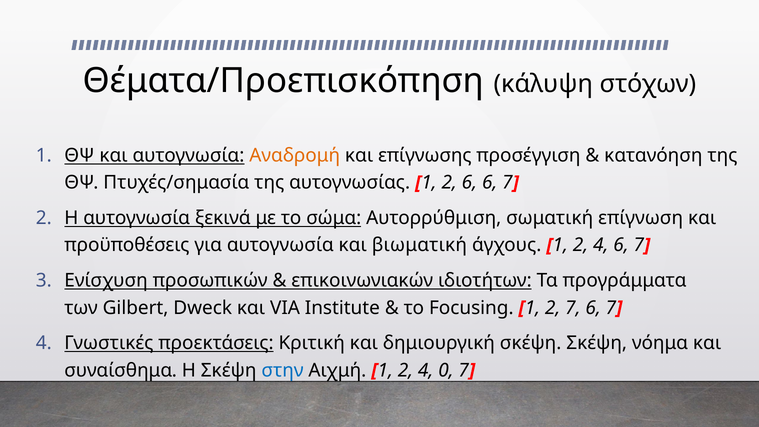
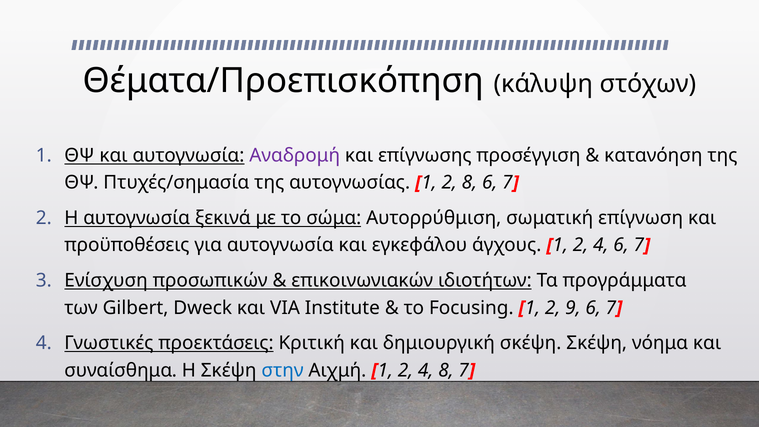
Αναδρομή colour: orange -> purple (295, 155)
2 6: 6 -> 8 (469, 183)
βιωματική: βιωματική -> εγκεφάλου (419, 245)
2 7: 7 -> 9 (573, 308)
4 0: 0 -> 8 (446, 370)
